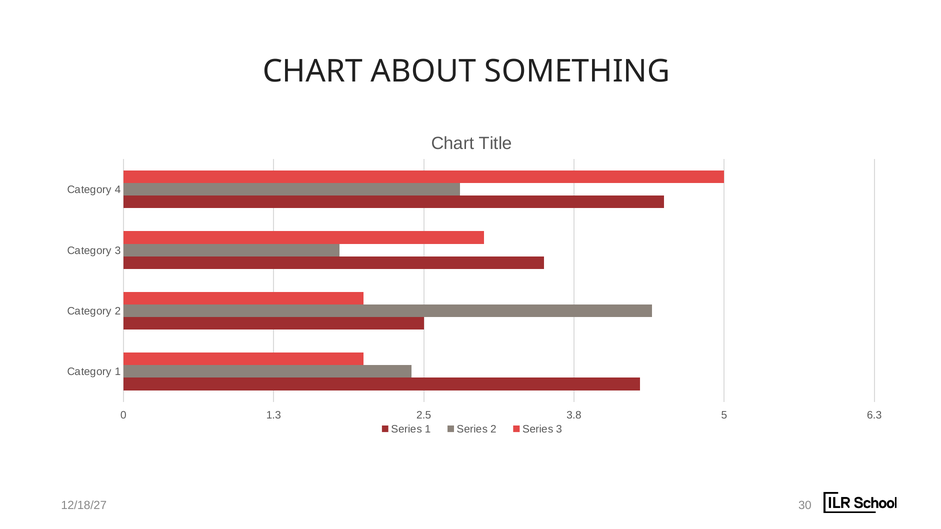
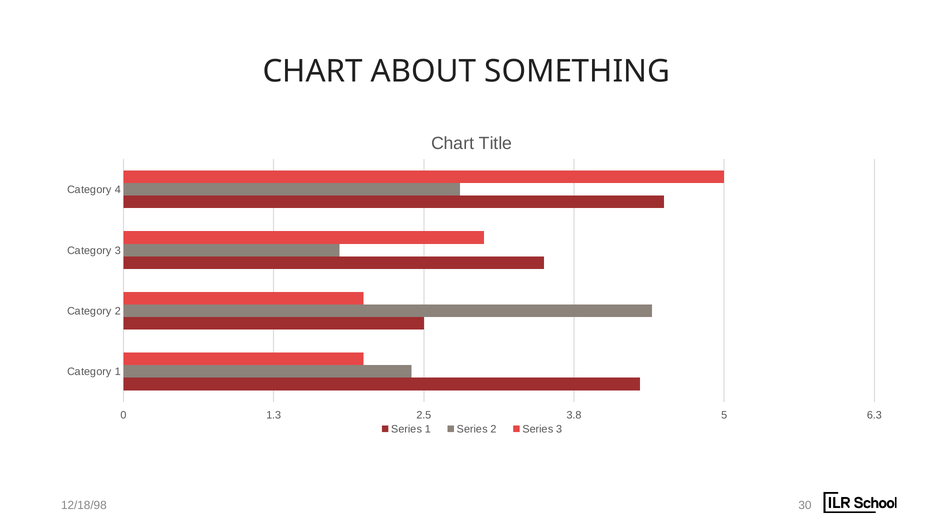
12/18/27: 12/18/27 -> 12/18/98 (84, 506)
